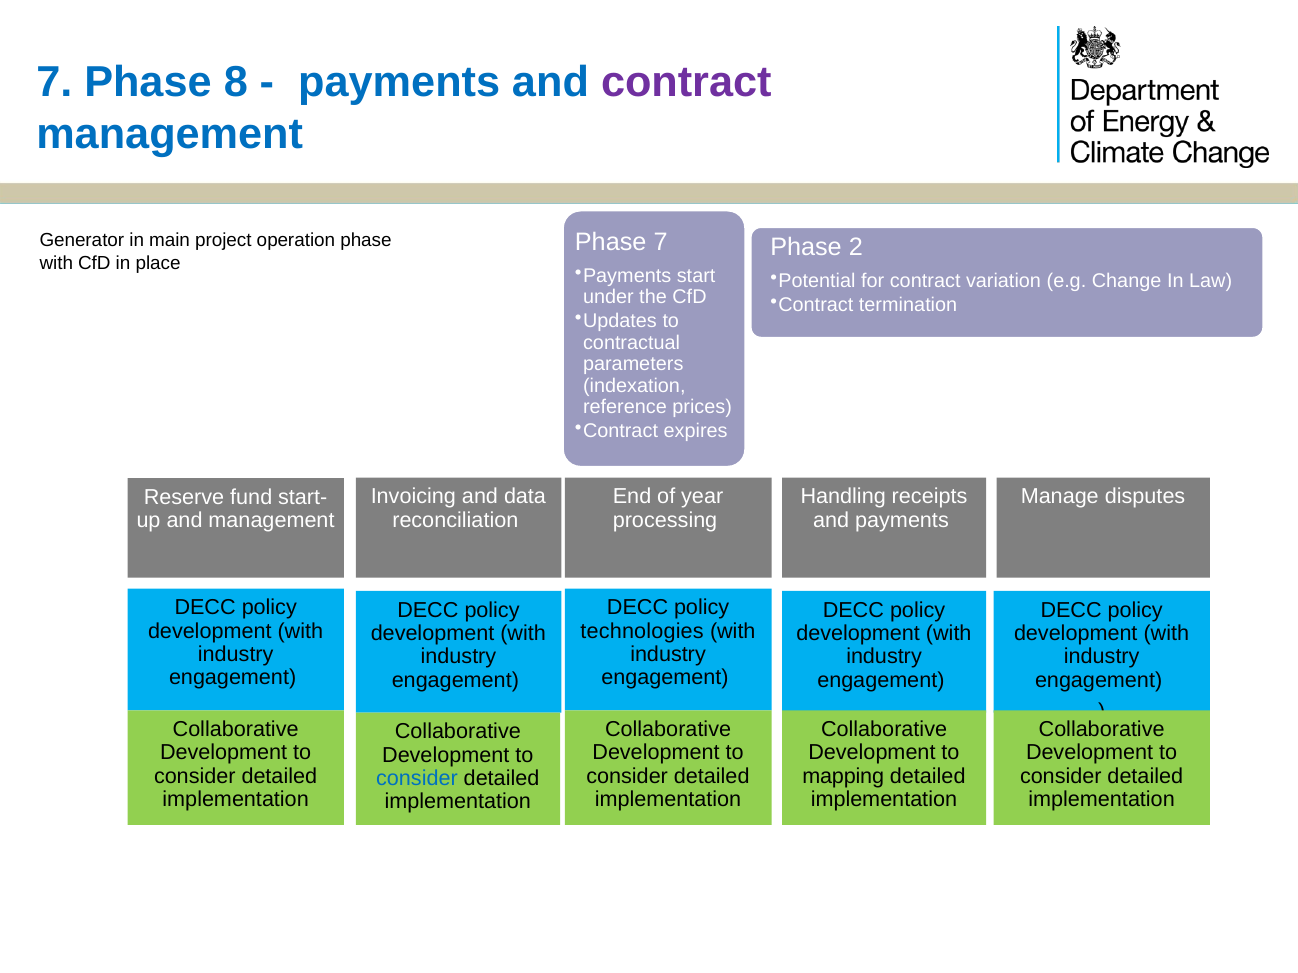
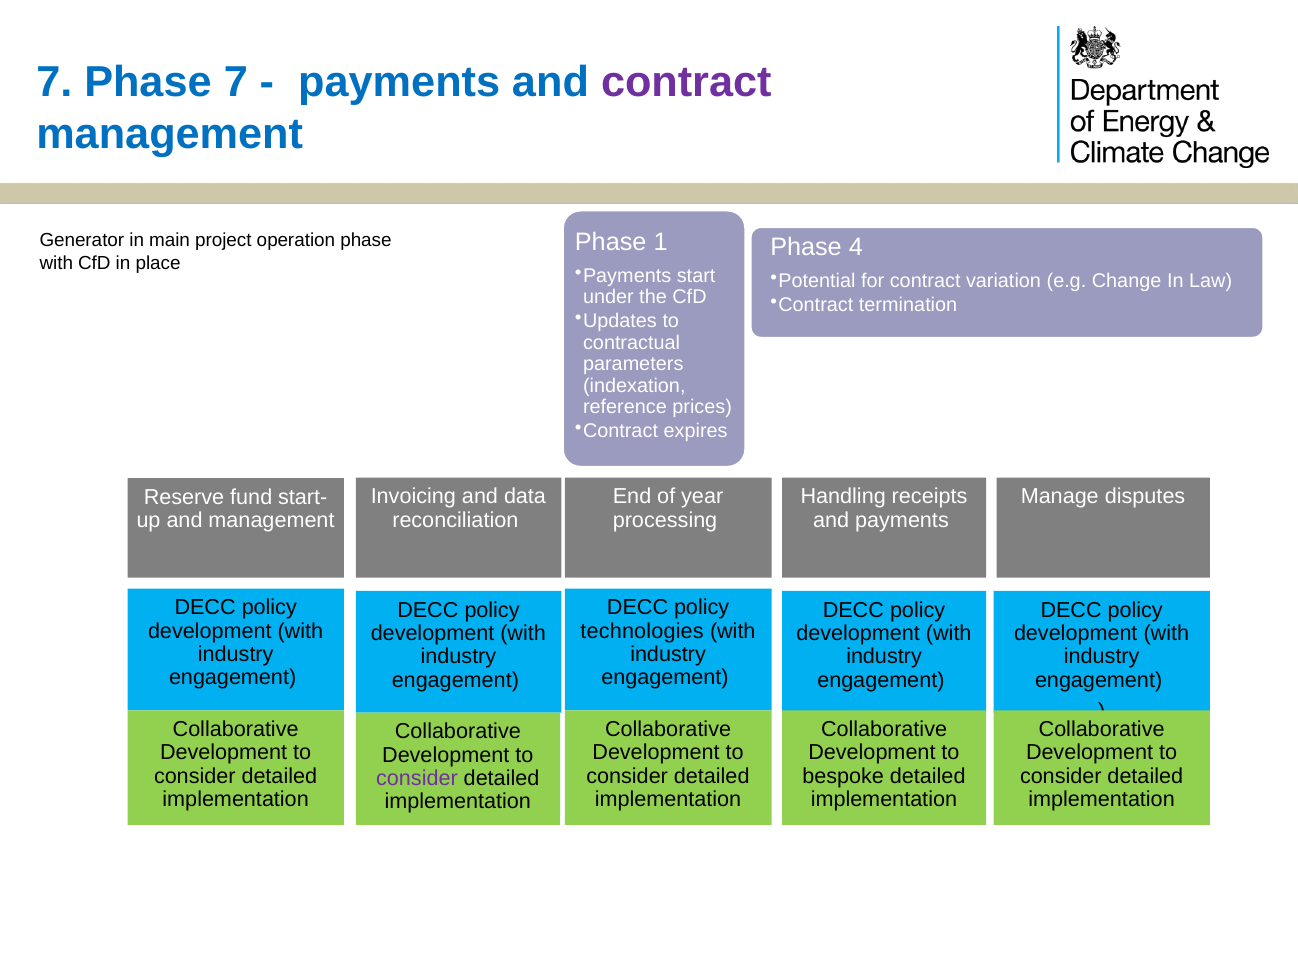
Phase 8: 8 -> 7 (236, 83)
Phase 7: 7 -> 1 (661, 242)
2: 2 -> 4 (856, 248)
mapping: mapping -> bespoke (843, 777)
consider colour: blue -> purple (417, 779)
